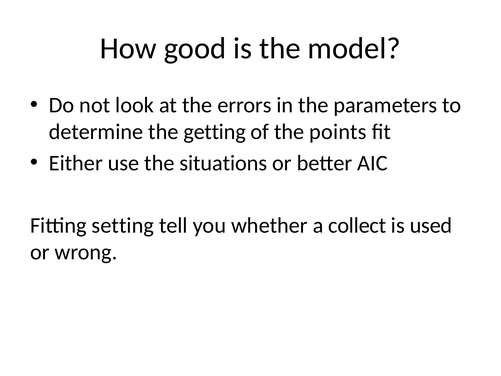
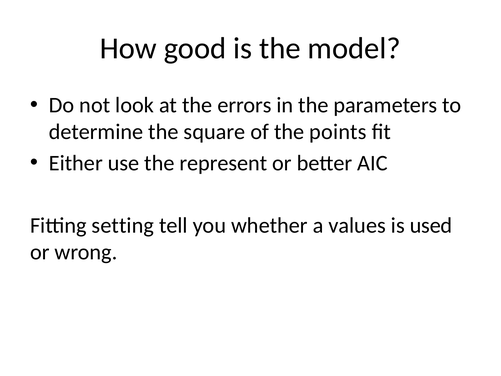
getting: getting -> square (215, 132)
situations: situations -> represent (223, 163)
collect: collect -> values (357, 225)
